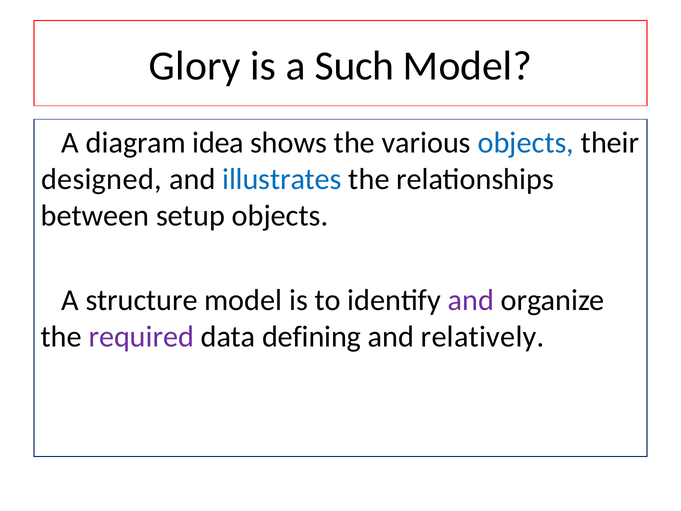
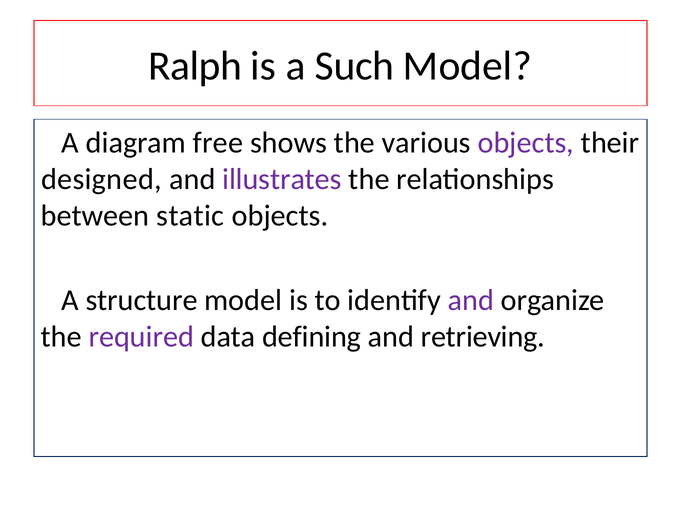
Glory: Glory -> Ralph (195, 66)
idea: idea -> free (218, 143)
objects colour: blue -> purple (526, 143)
illustrates colour: blue -> purple (282, 179)
setup: setup -> static (190, 216)
relatively: relatively -> retrieving (483, 337)
